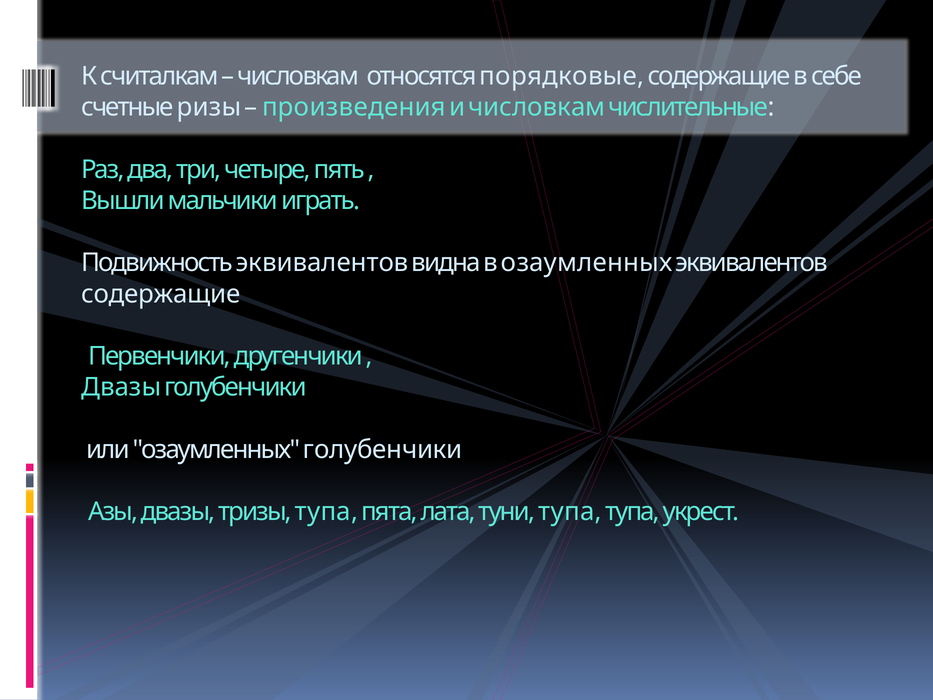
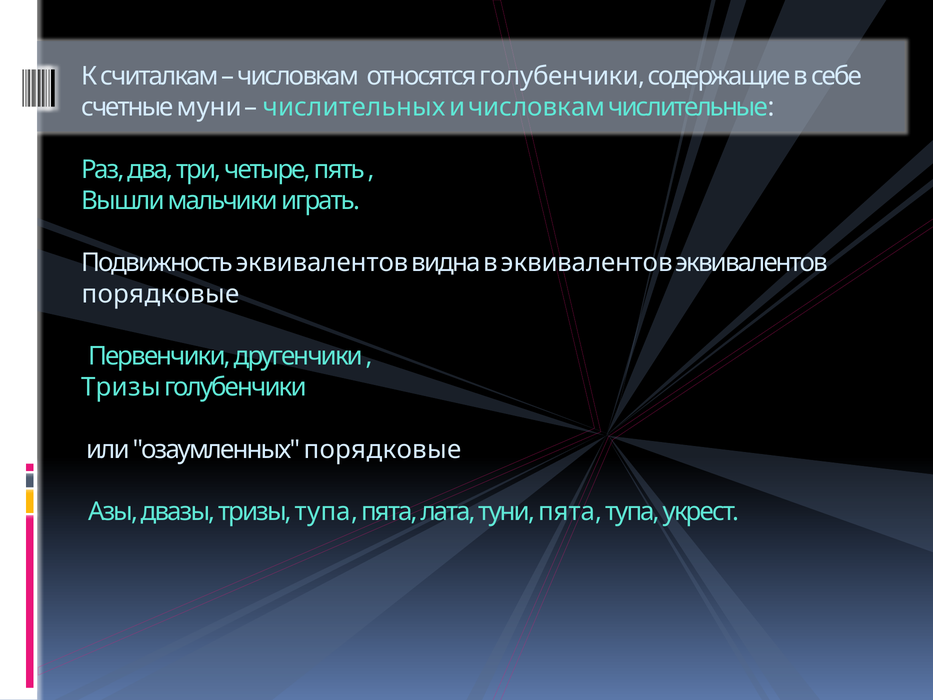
относятся порядковые: порядковые -> голубенчики (562, 76)
ризы: ризы -> муни (209, 107)
произведения: произведения -> числительных (354, 107)
в озаумленных: озаумленных -> эквивалентов (587, 263)
содержащие: содержащие -> порядковые (161, 294)
Двазы: Двазы -> Тризы (121, 387)
озаумленных голубенчики: голубенчики -> порядковые (382, 449)
туни тупа: тупа -> пята (570, 512)
